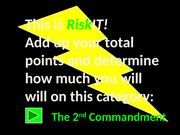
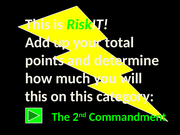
will: will -> this (36, 96)
